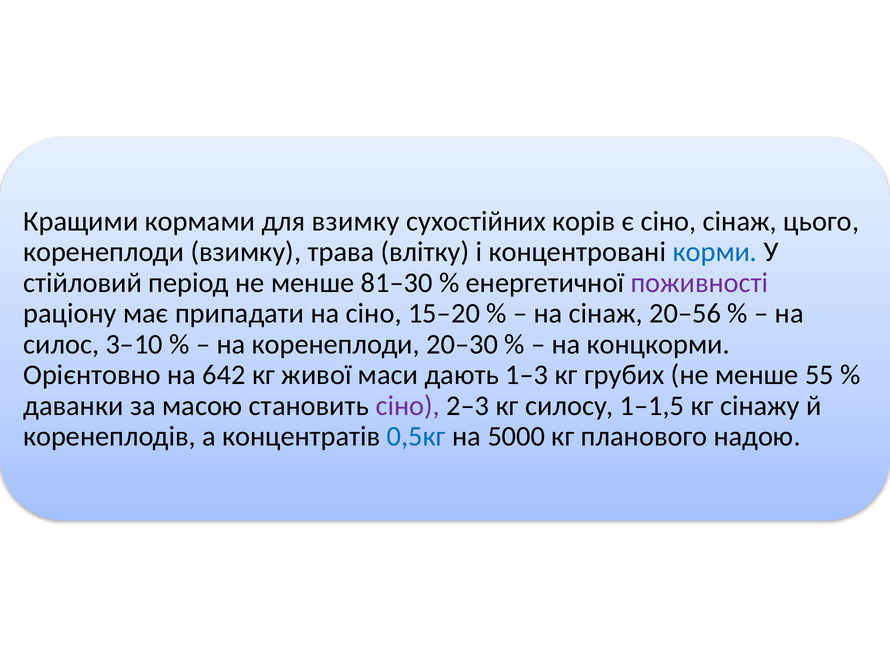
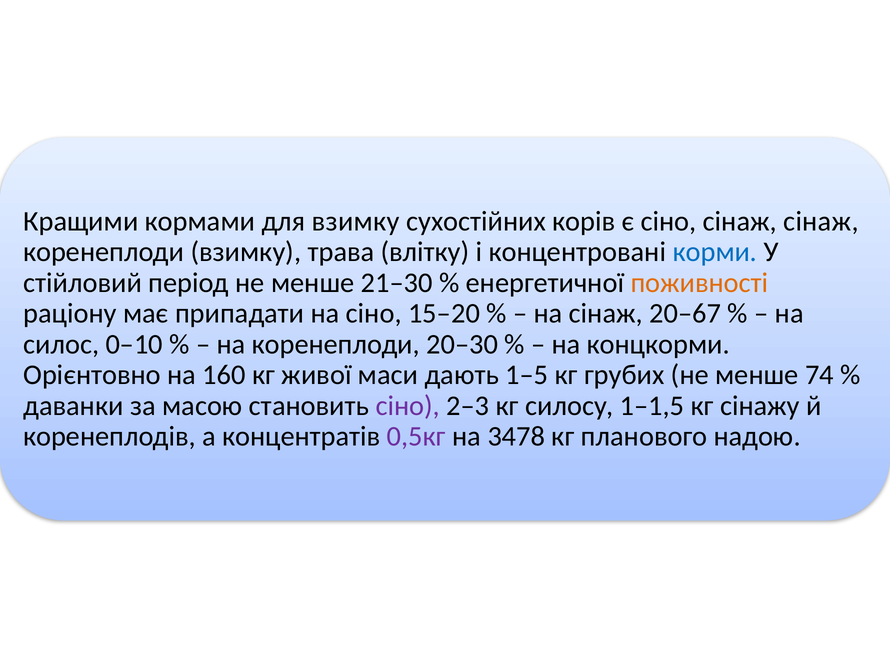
сінаж цього: цього -> сінаж (821, 221)
81–30: 81–30 -> 21–30 (397, 283)
поживності colour: purple -> orange (699, 283)
20–56: 20–56 -> 20–67 (685, 313)
3–10: 3–10 -> 0–10 (134, 344)
642: 642 -> 160 (224, 375)
1–3: 1–3 -> 1–5 (527, 375)
55: 55 -> 74 (819, 375)
0,5кг colour: blue -> purple (416, 436)
5000: 5000 -> 3478 (516, 436)
